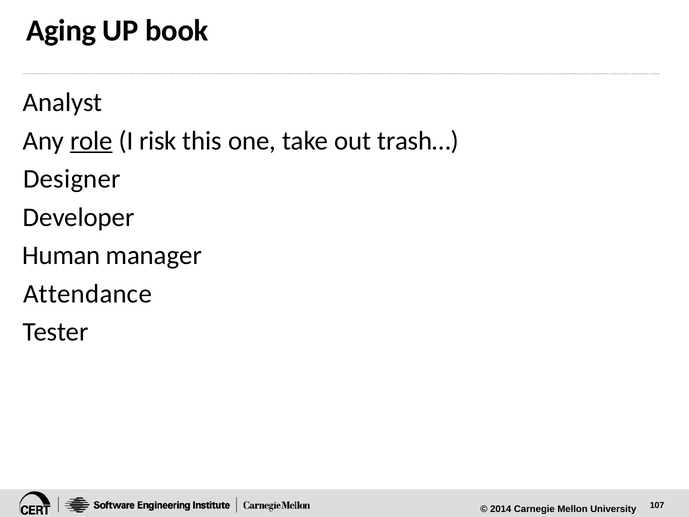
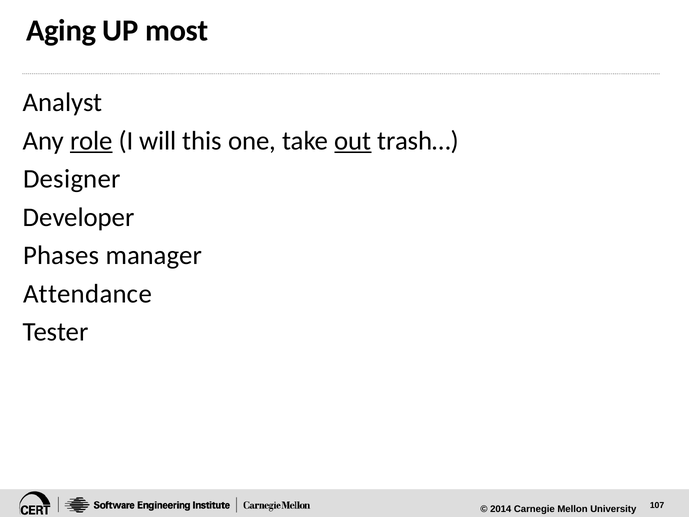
book: book -> most (177, 31)
risk: risk -> will (158, 141)
out underline: none -> present (353, 141)
Human: Human -> Phases (61, 255)
